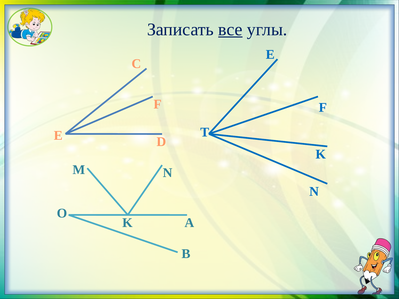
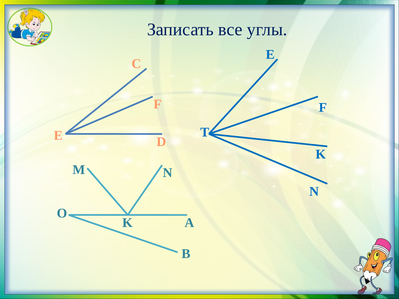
все underline: present -> none (230, 29)
